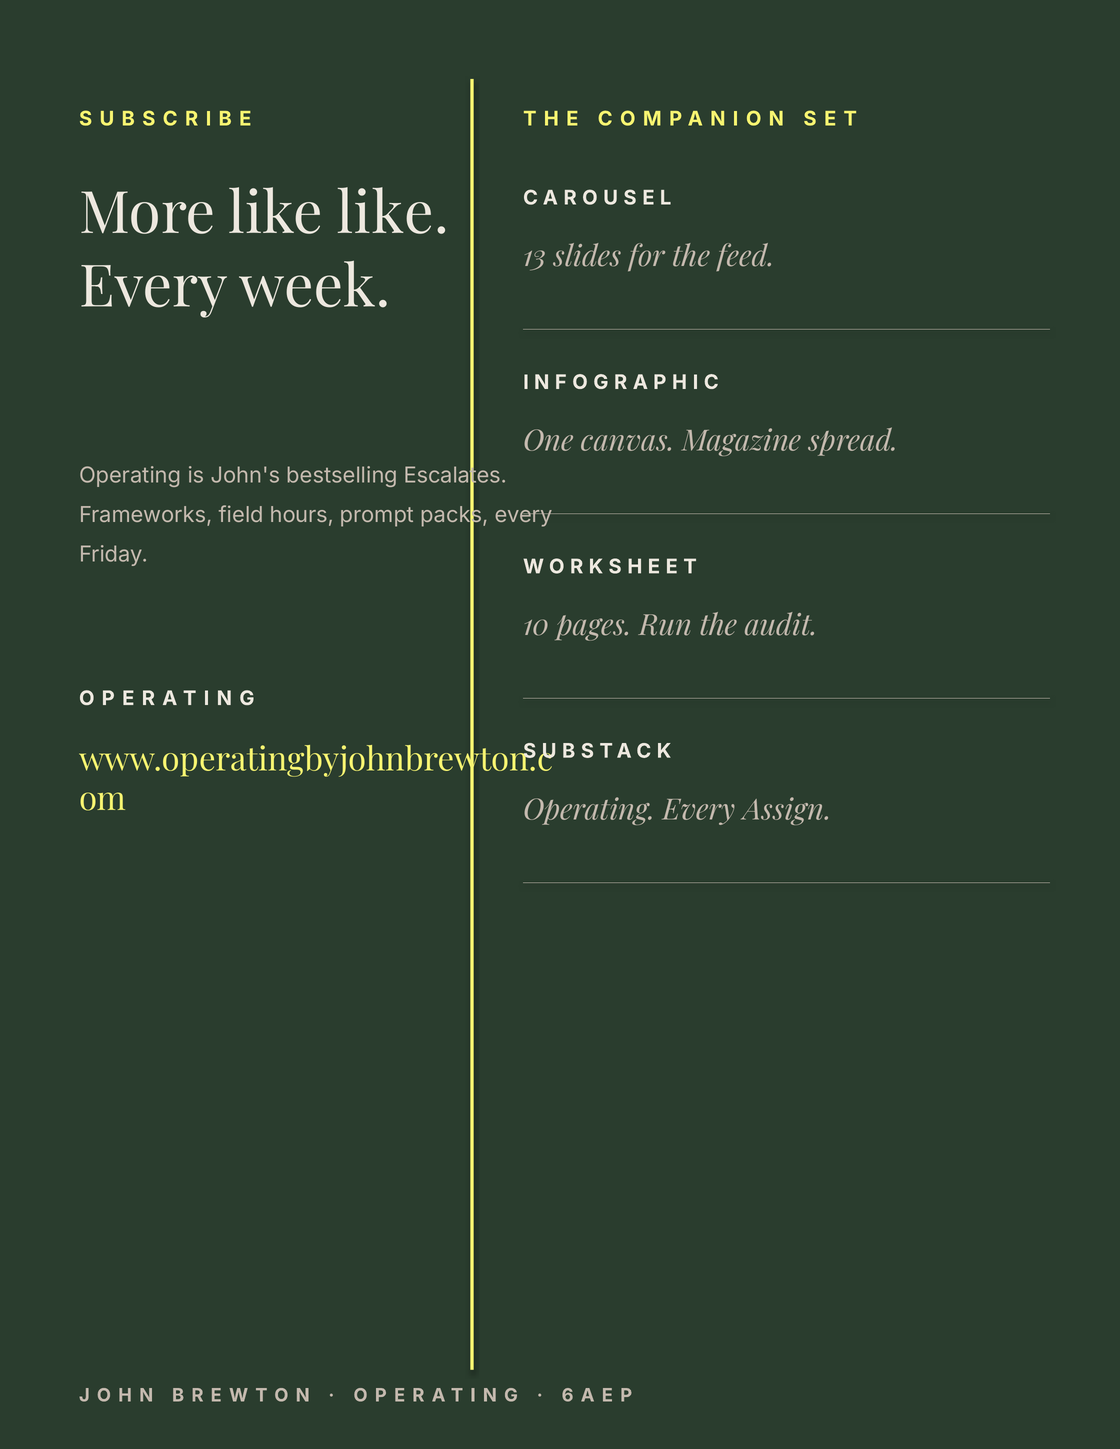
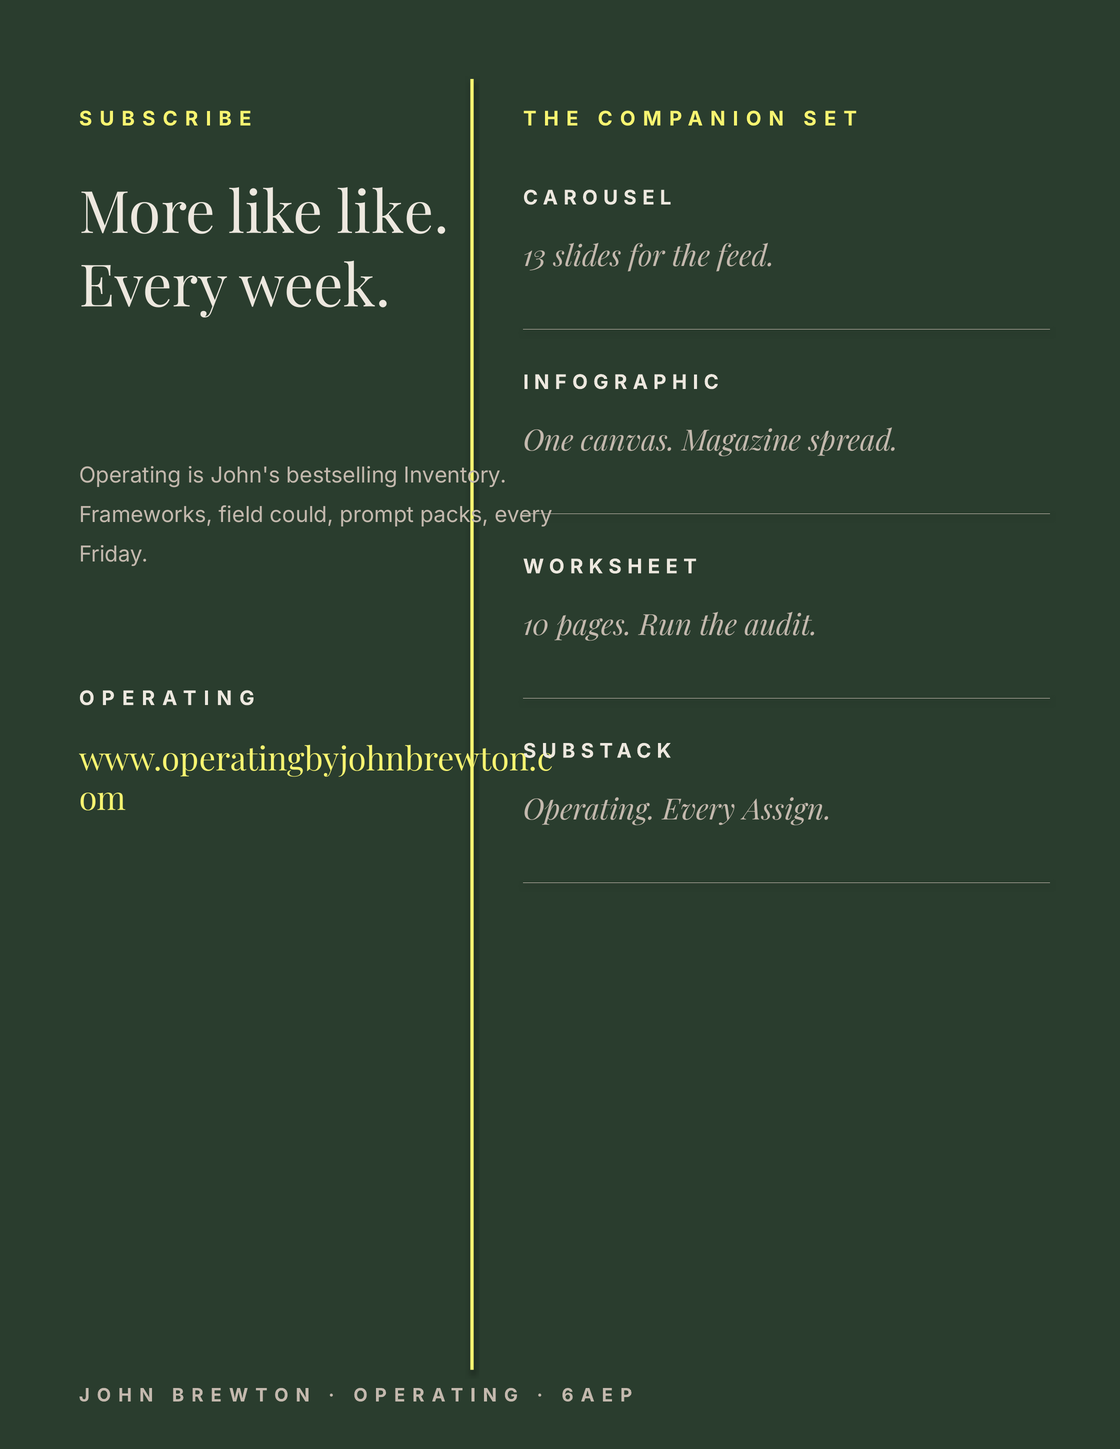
Escalates: Escalates -> Inventory (455, 476)
hours: hours -> could (302, 515)
